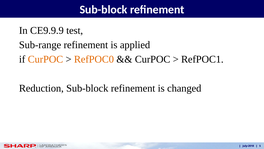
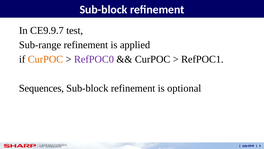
CE9.9.9: CE9.9.9 -> CE9.9.7 (47, 30)
RefPOC0 colour: orange -> purple (94, 59)
Reduction: Reduction -> Sequences (41, 88)
changed: changed -> optional (184, 88)
